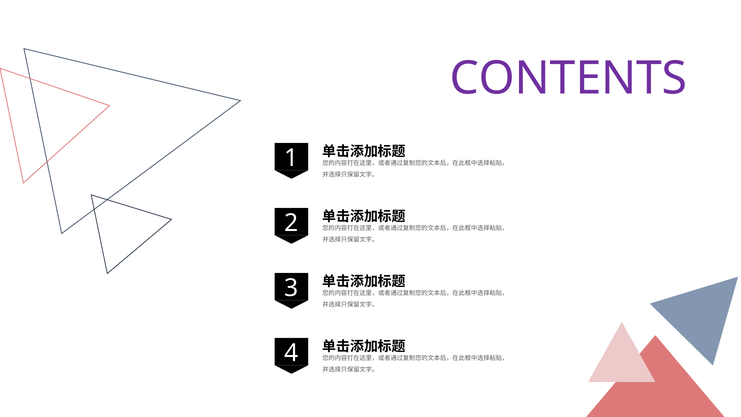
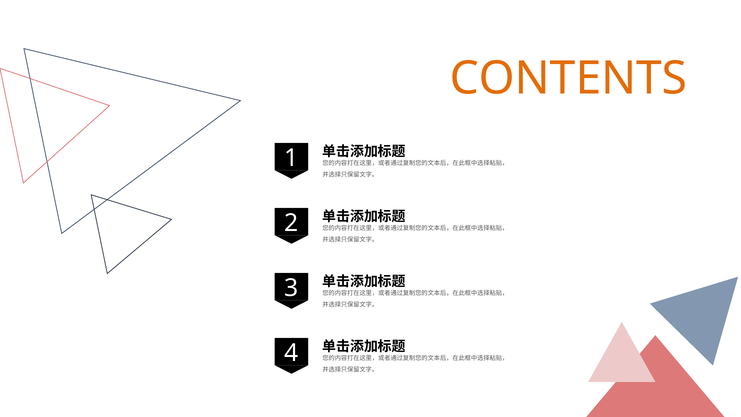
CONTENTS colour: purple -> orange (568, 79)
